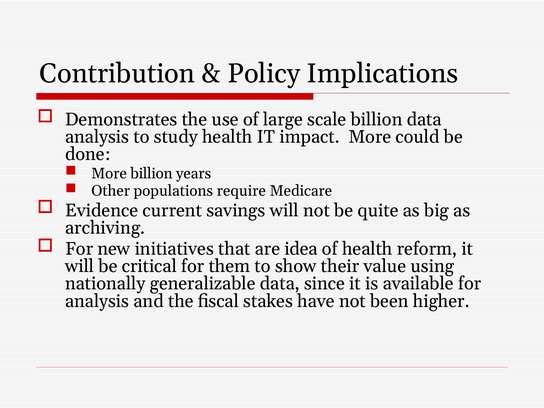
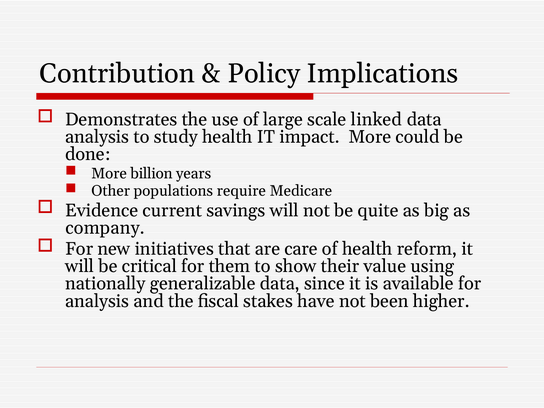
scale billion: billion -> linked (376, 119)
archiving: archiving -> company (105, 228)
idea: idea -> care (301, 249)
